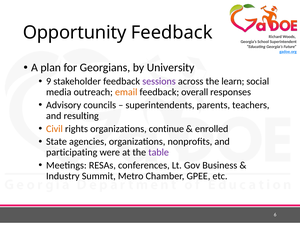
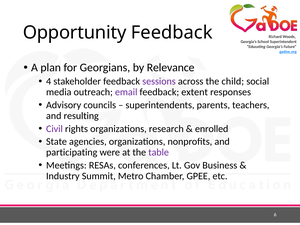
University: University -> Relevance (171, 68)
9: 9 -> 4 (49, 81)
learn: learn -> child (233, 81)
email colour: orange -> purple (126, 92)
overall: overall -> extent (195, 92)
Civil colour: orange -> purple (54, 129)
continue: continue -> research (166, 129)
